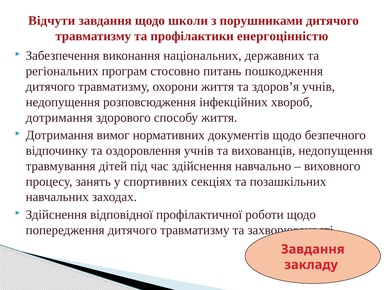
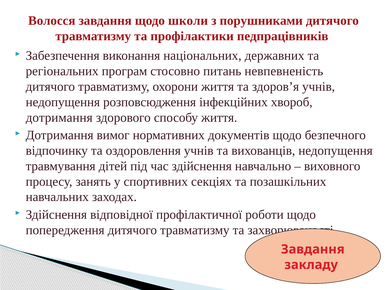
Відчути: Відчути -> Волосся (52, 21)
енергоцінністю: енергоцінністю -> педпрацівників (283, 36)
пошкодження: пошкодження -> невпевненість (284, 71)
